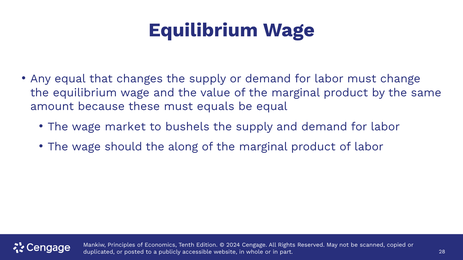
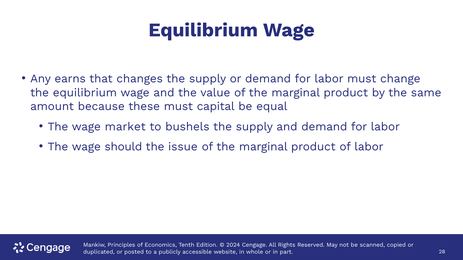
Any equal: equal -> earns (70, 79)
equals: equals -> capital (216, 107)
along: along -> issue (183, 147)
